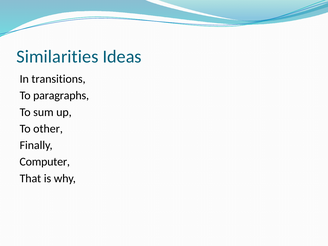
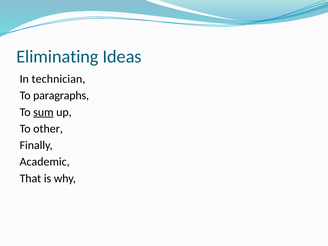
Similarities: Similarities -> Eliminating (57, 57)
transitions: transitions -> technician (58, 79)
sum underline: none -> present (43, 112)
Computer: Computer -> Academic (45, 162)
